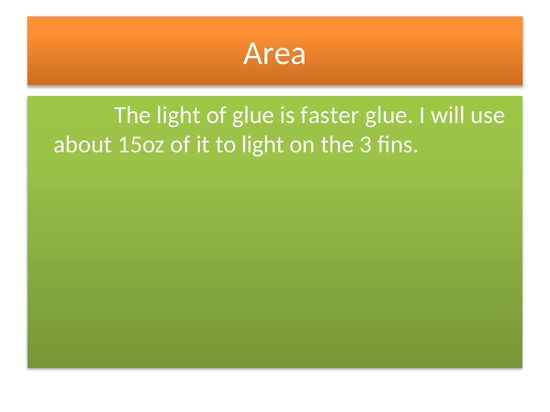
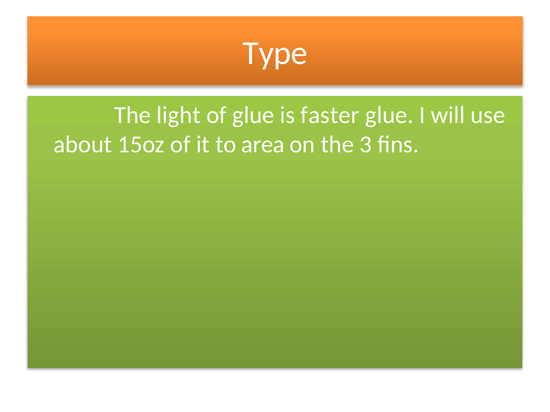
Area: Area -> Type (275, 53)
to light: light -> area (263, 145)
